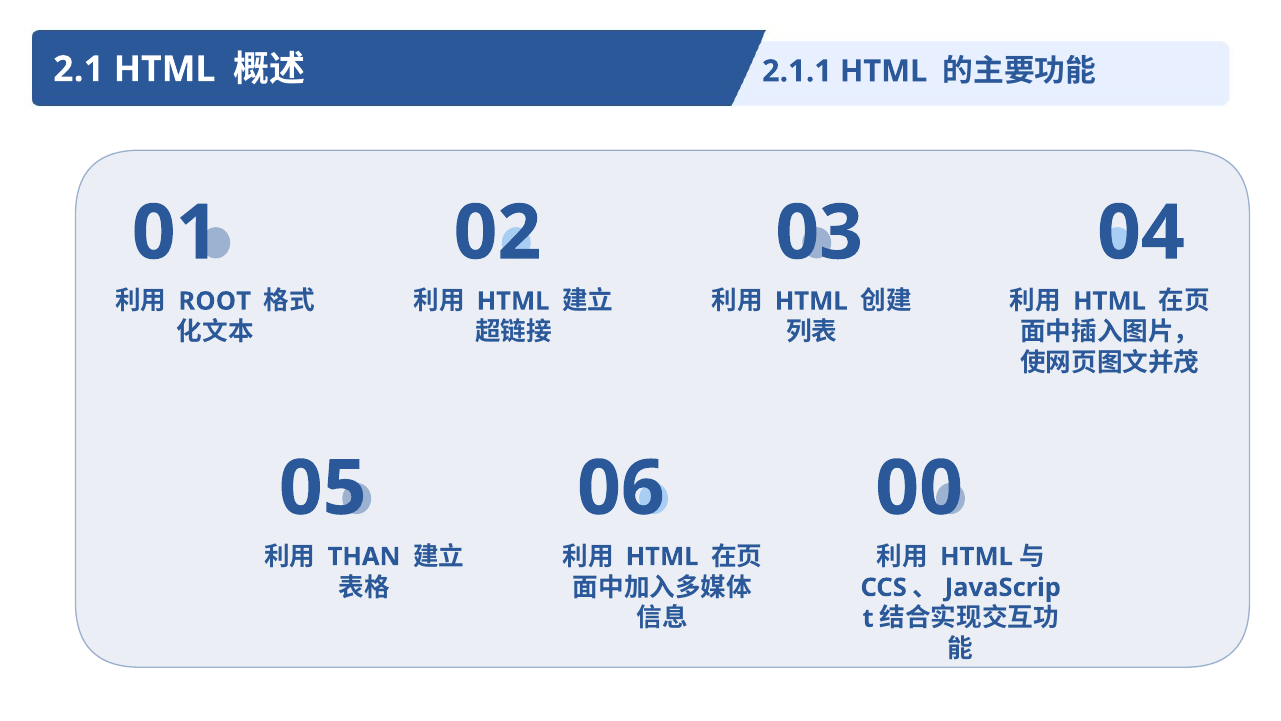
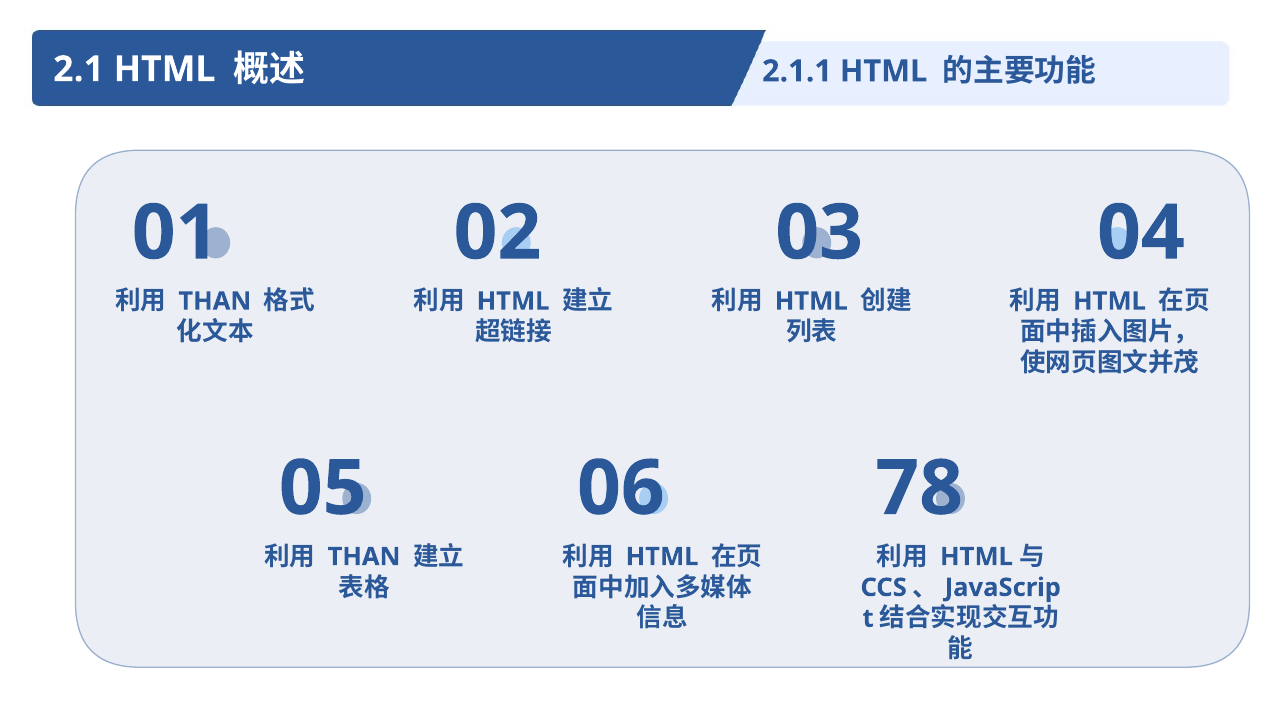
ROOT: ROOT -> THAN (215, 301)
00: 00 -> 78 (919, 488)
